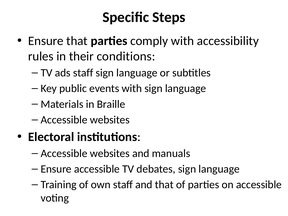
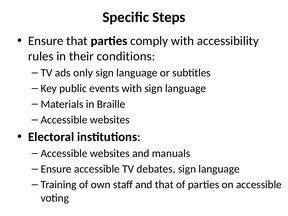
ads staff: staff -> only (83, 73)
